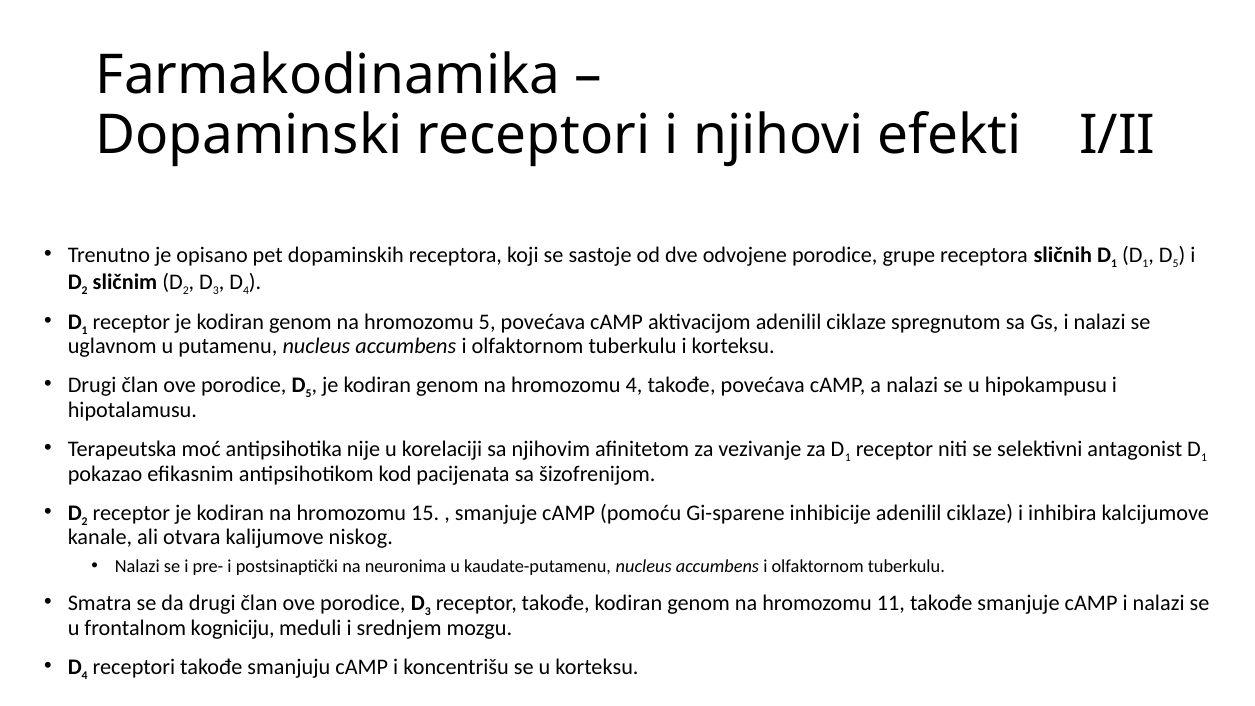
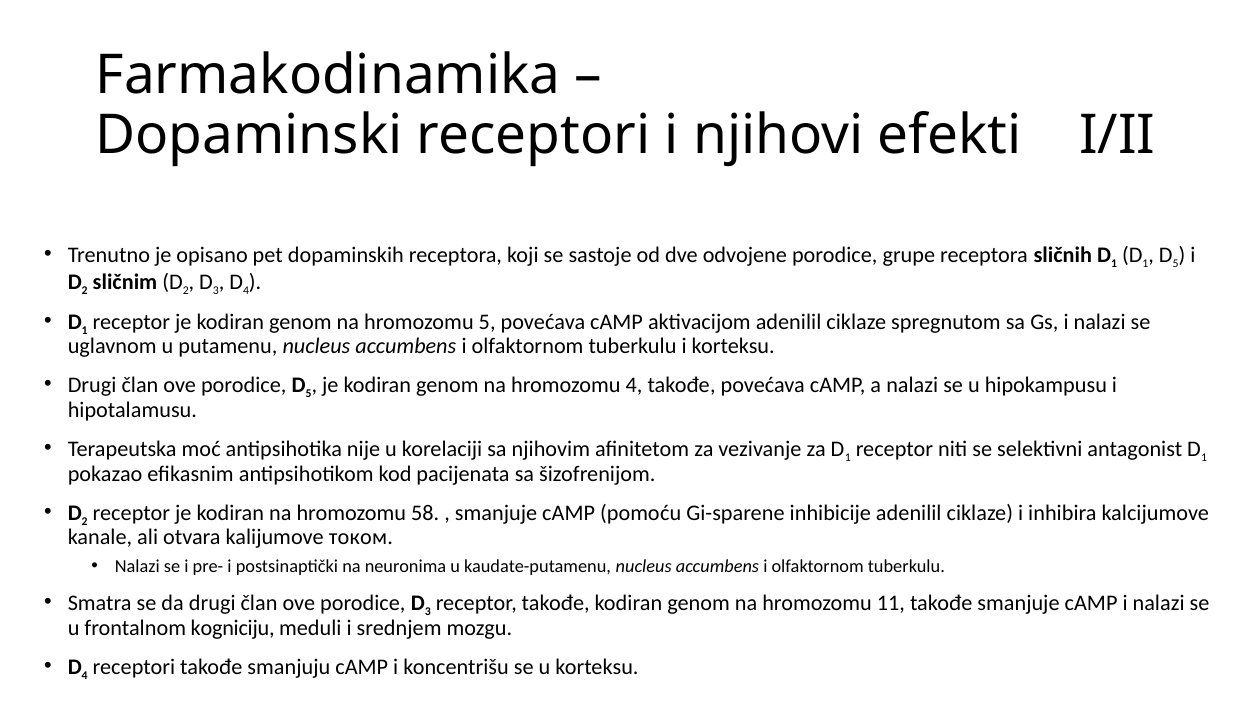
15: 15 -> 58 (425, 513)
niskog: niskog -> током (361, 538)
